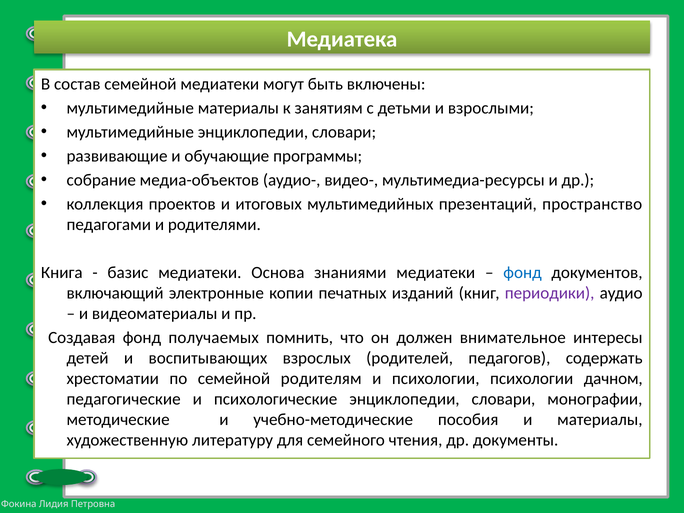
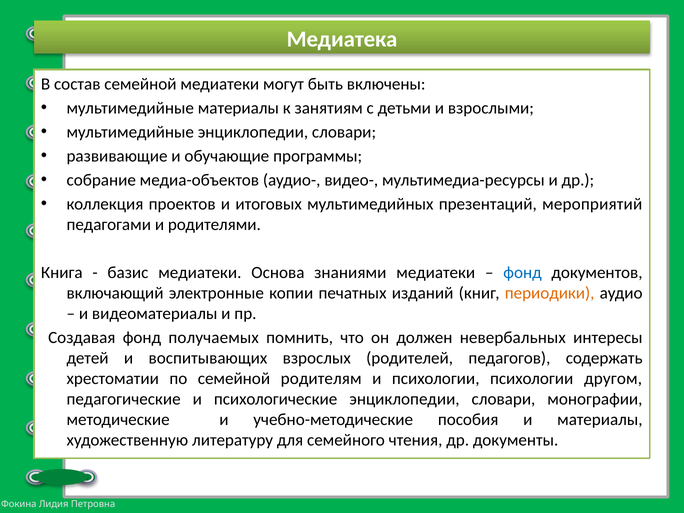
пространство: пространство -> мероприятий (592, 204)
периодики colour: purple -> orange (550, 293)
внимательное: внимательное -> невербальных (513, 337)
дачном: дачном -> другом (613, 378)
